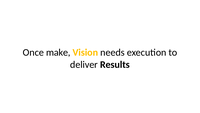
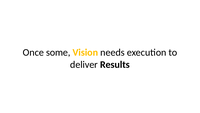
make: make -> some (58, 52)
